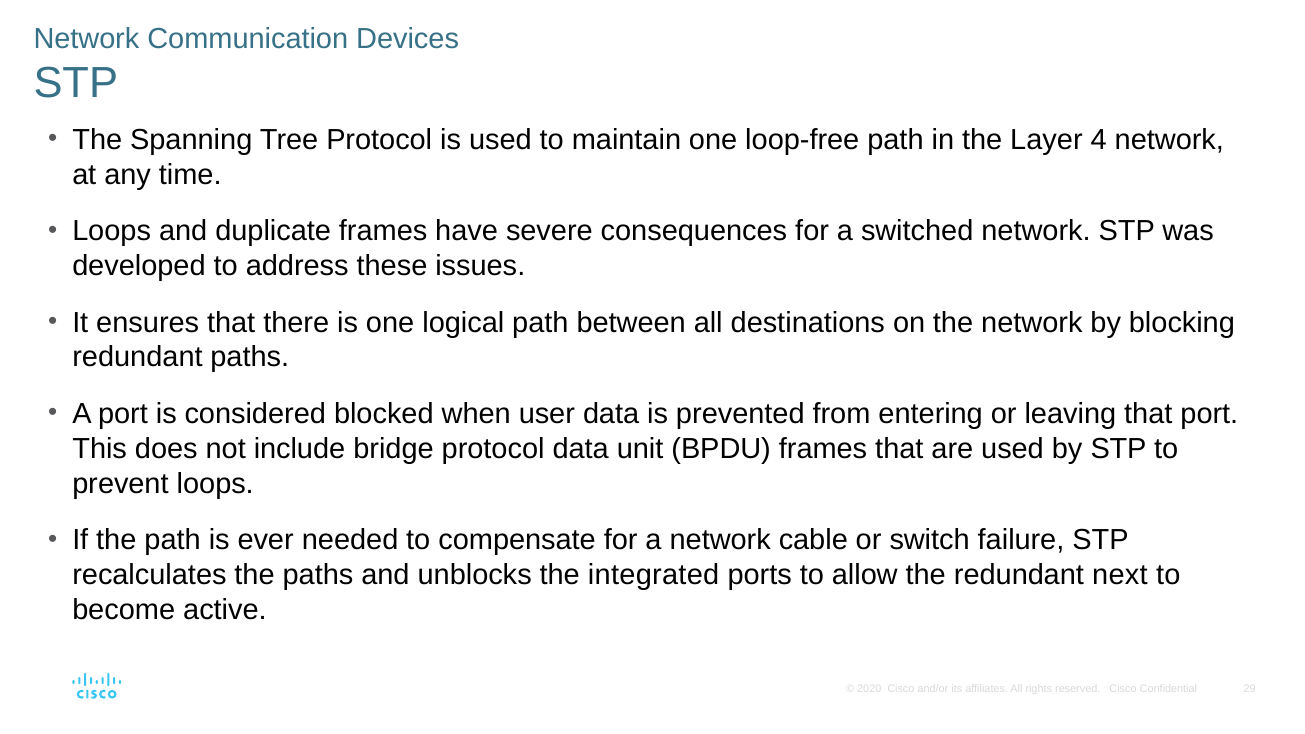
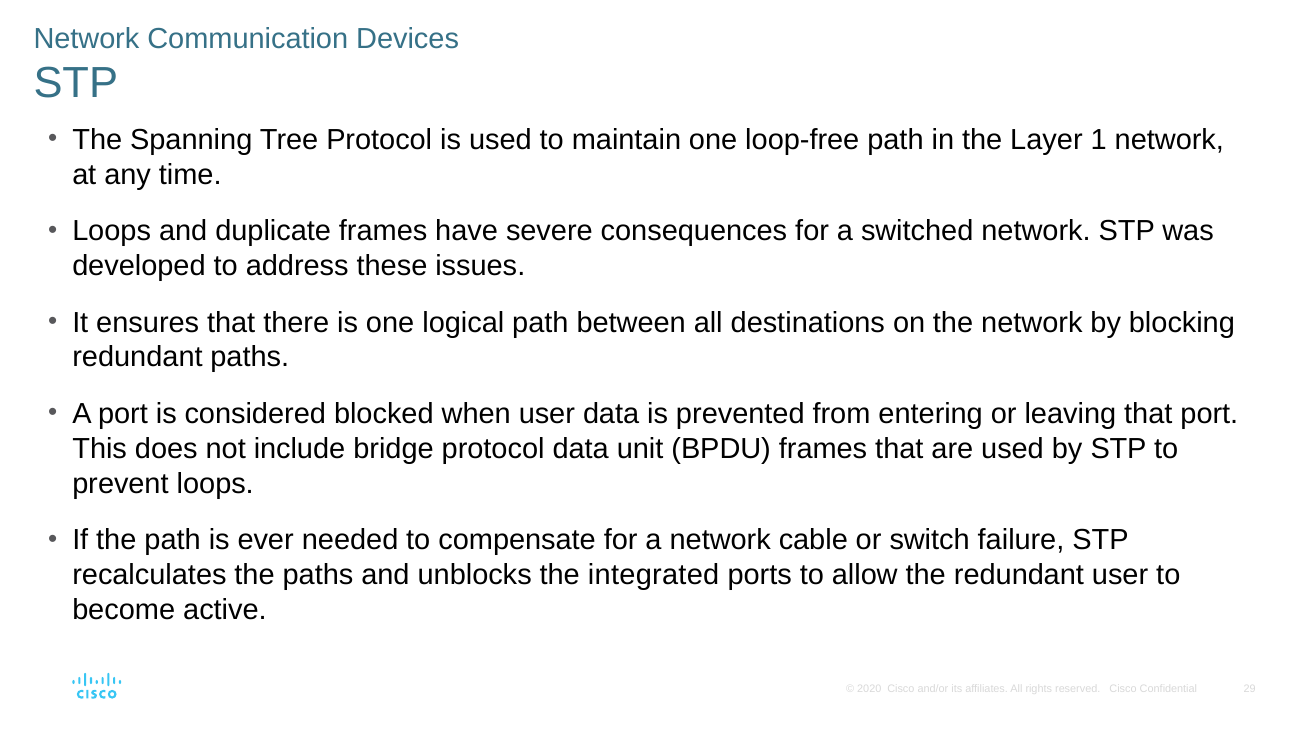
4: 4 -> 1 (1099, 140)
redundant next: next -> user (1120, 575)
